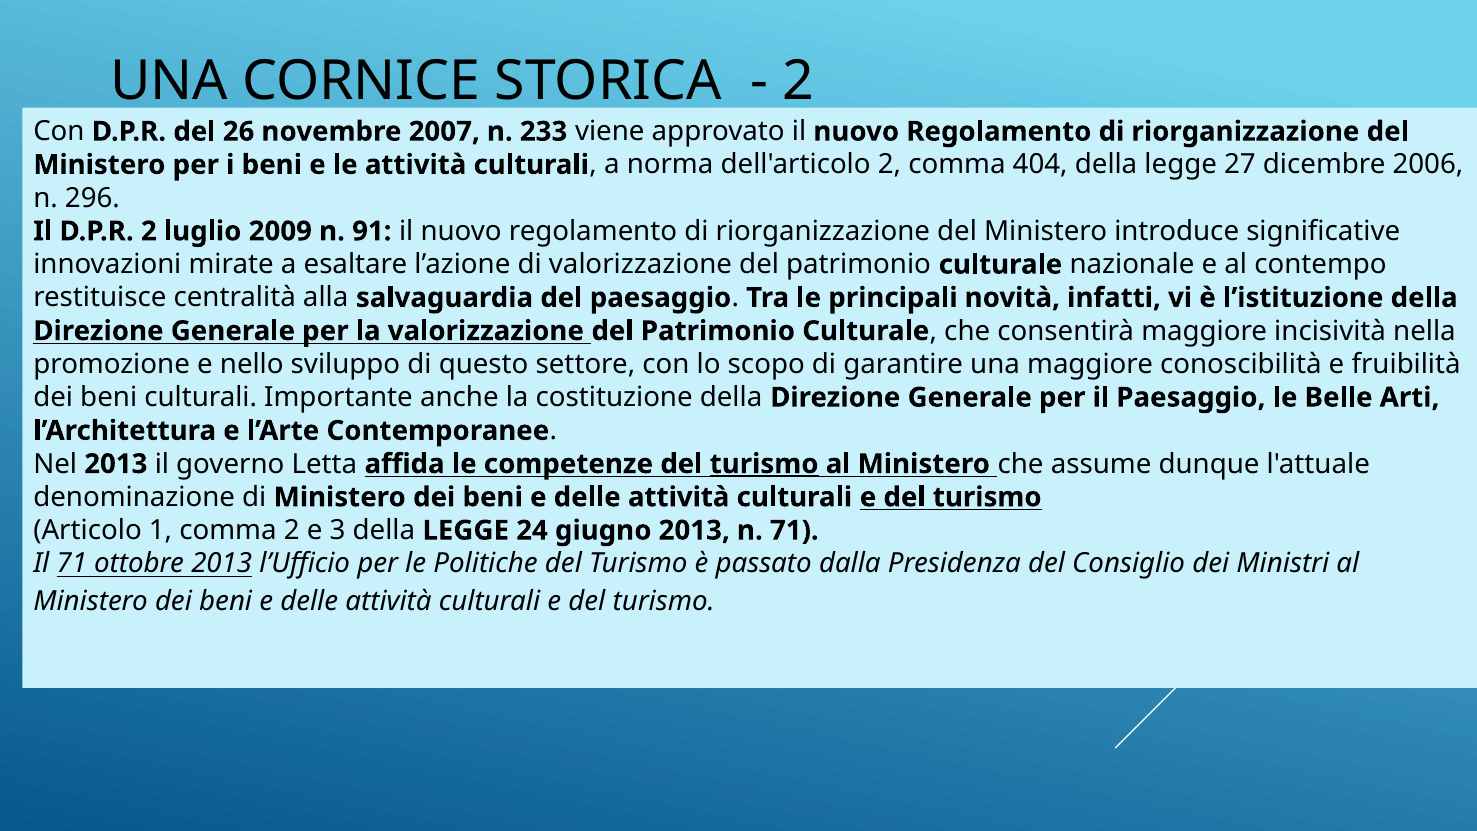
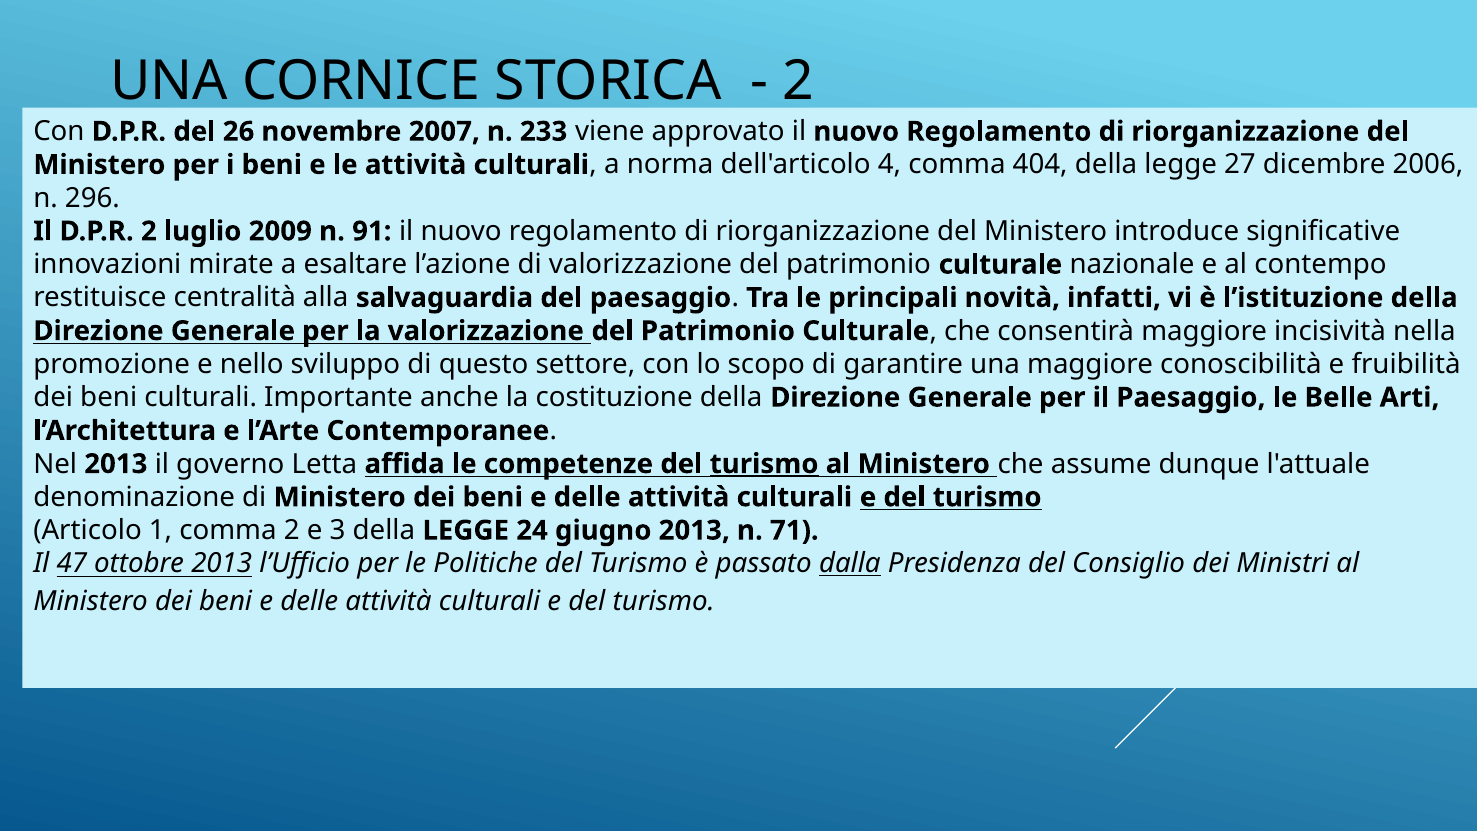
dell'articolo 2: 2 -> 4 (889, 165)
Il 71: 71 -> 47 (72, 564)
dalla underline: none -> present (850, 564)
